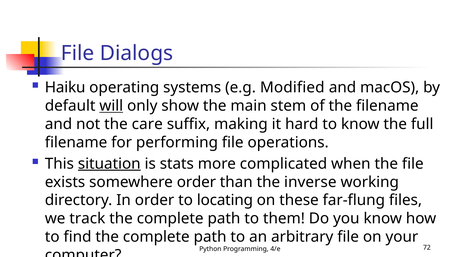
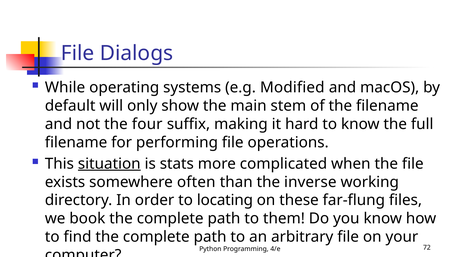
Haiku: Haiku -> While (65, 88)
will underline: present -> none (111, 106)
care: care -> four (147, 124)
somewhere order: order -> often (196, 182)
track: track -> book (87, 219)
